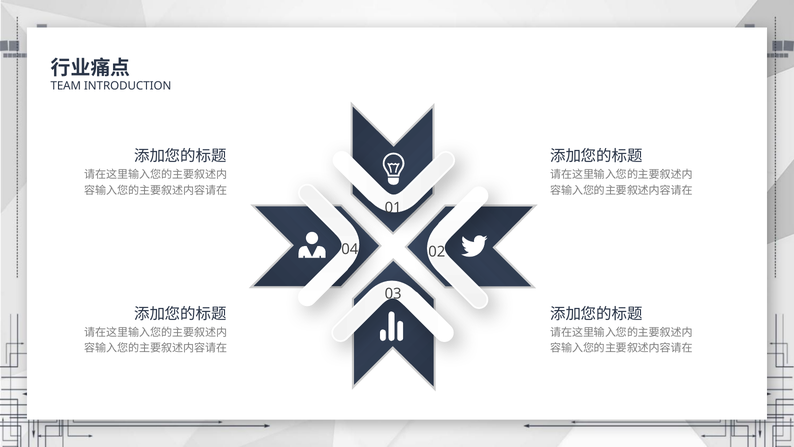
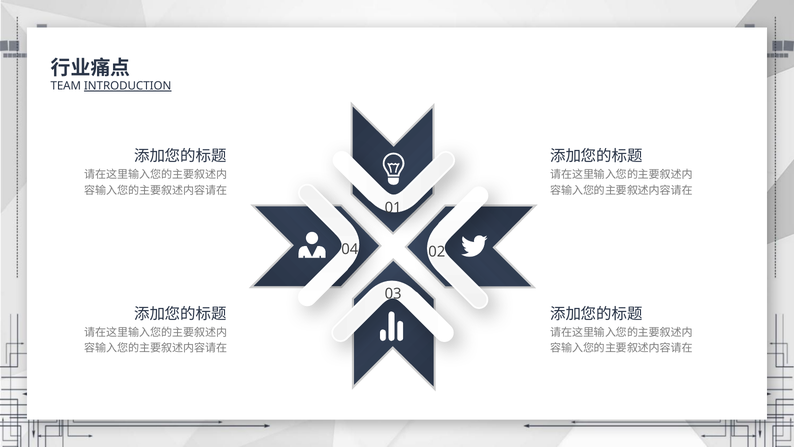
INTRODUCTION underline: none -> present (128, 86)
